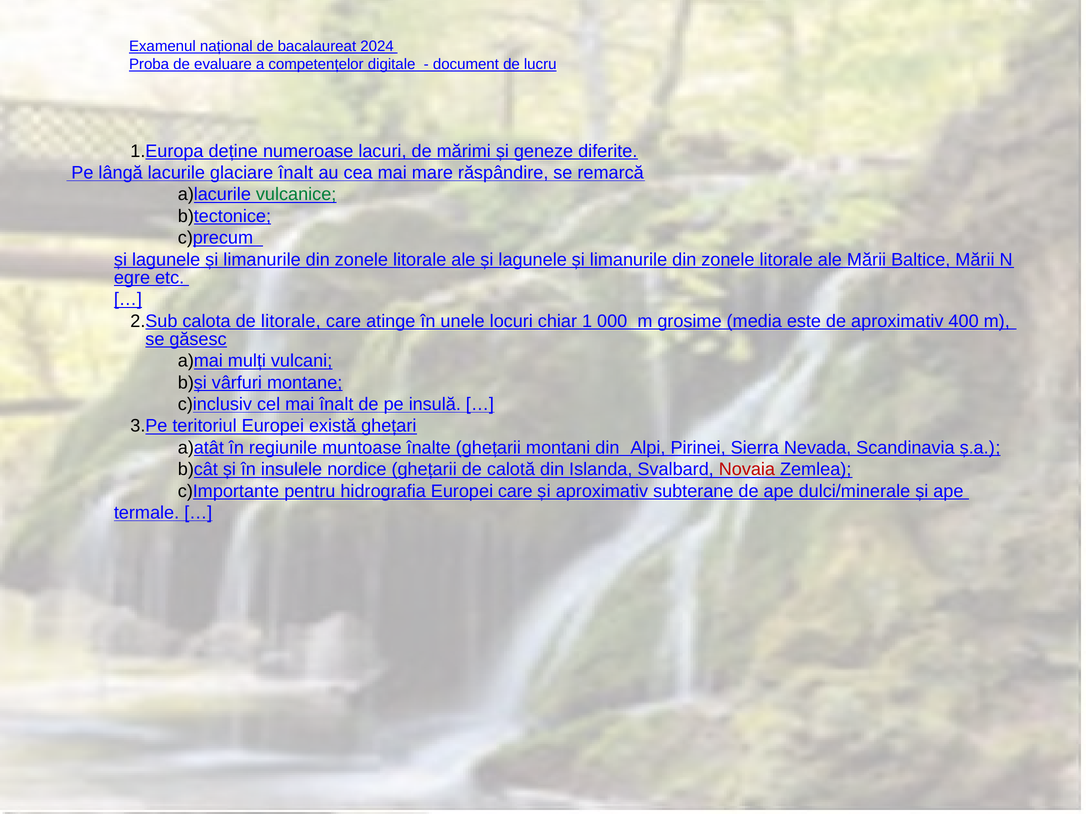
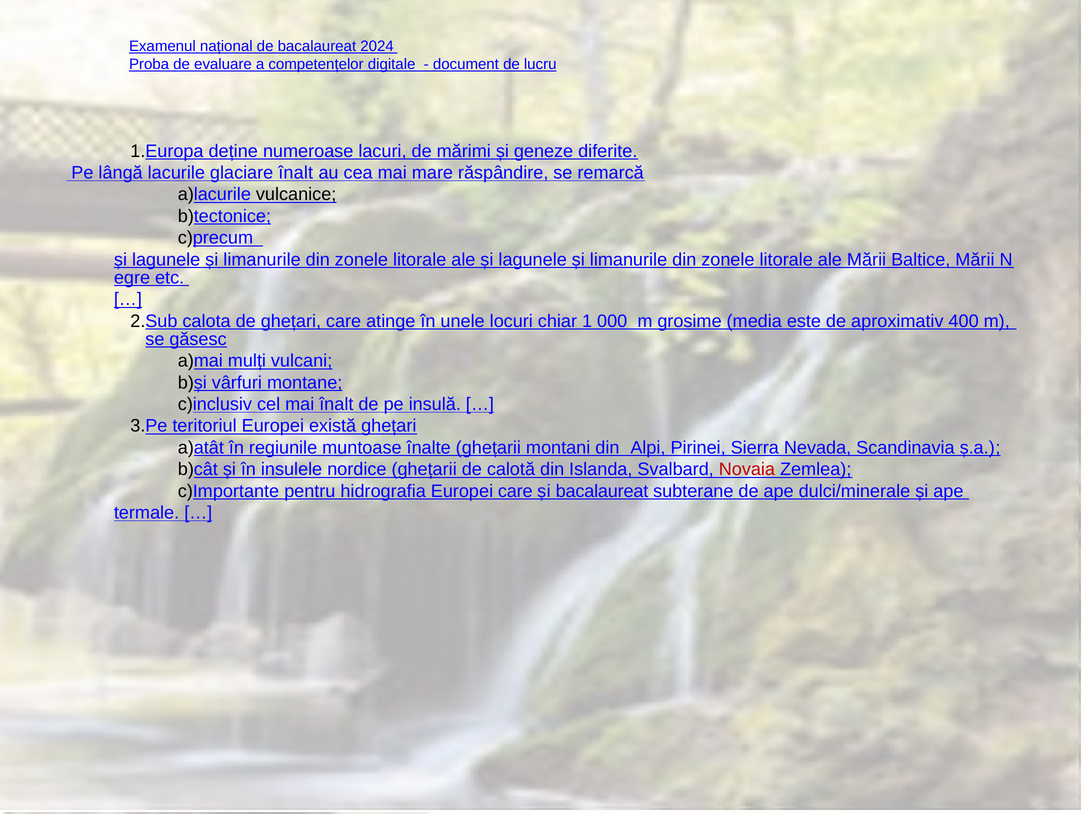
vulcanice colour: green -> black (296, 195)
de litorale: litorale -> ghețari (291, 321)
și aproximativ: aproximativ -> bacalaureat (602, 491)
